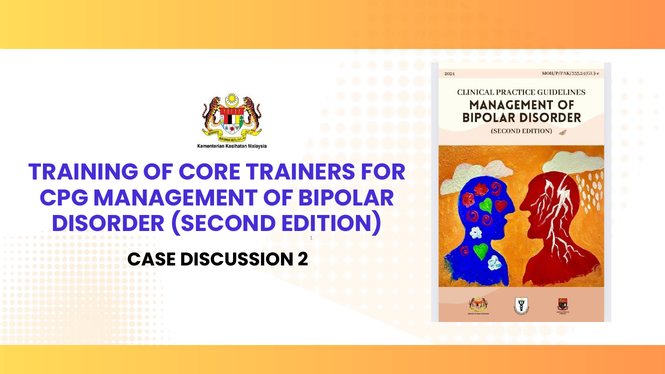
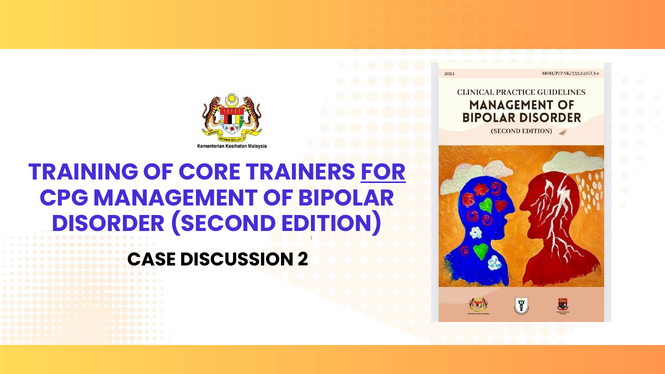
FOR underline: none -> present (383, 172)
